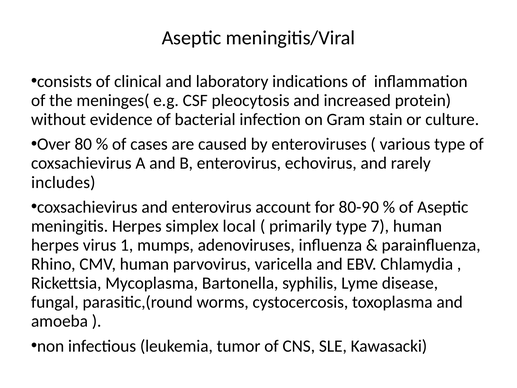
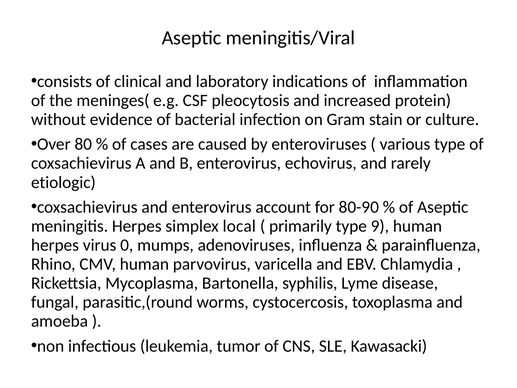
includes: includes -> etiologic (63, 182)
7: 7 -> 9 (380, 226)
1: 1 -> 0 (127, 245)
